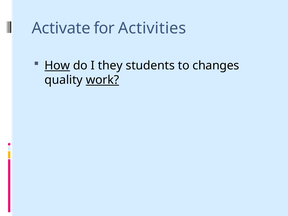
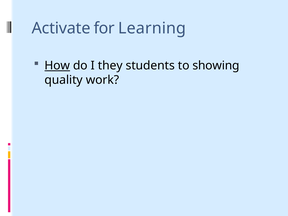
Activities: Activities -> Learning (152, 28)
changes: changes -> showing (216, 66)
work underline: present -> none (102, 80)
